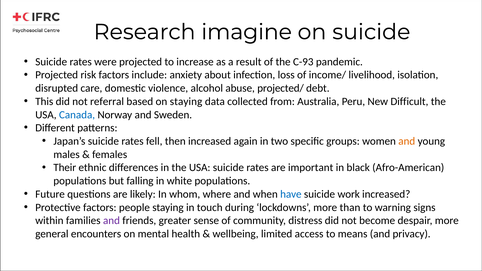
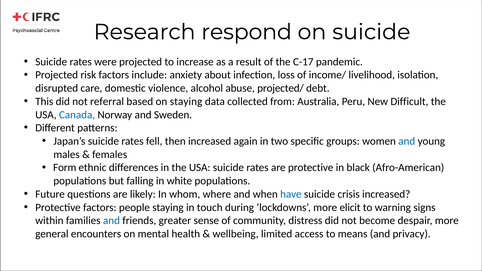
imagine: imagine -> respond (247, 32)
C-93: C-93 -> C-17 (303, 62)
and colour: orange -> blue (407, 141)
Their: Their -> Form (65, 168)
are important: important -> protective (311, 168)
work: work -> crisis (349, 194)
than: than -> elicit (350, 208)
and colour: purple -> blue (111, 221)
